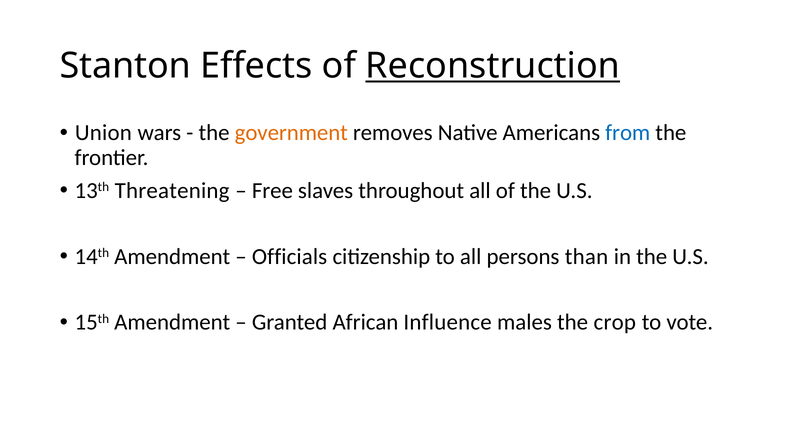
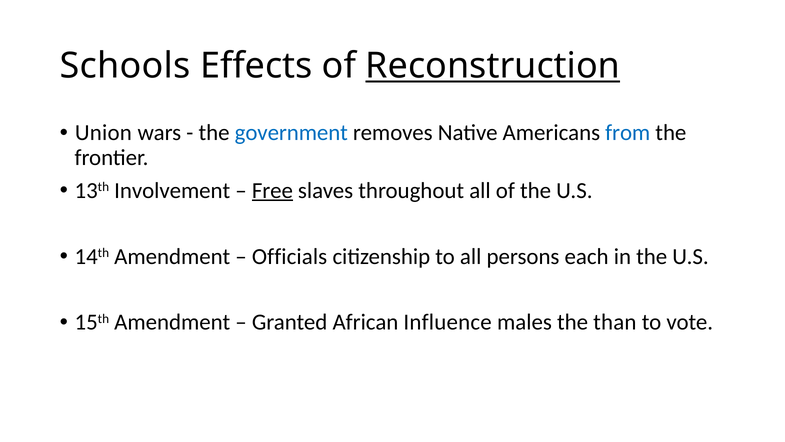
Stanton: Stanton -> Schools (125, 66)
government colour: orange -> blue (291, 133)
Threatening: Threatening -> Involvement (172, 190)
Free underline: none -> present (272, 190)
than: than -> each (587, 256)
crop: crop -> than (615, 322)
